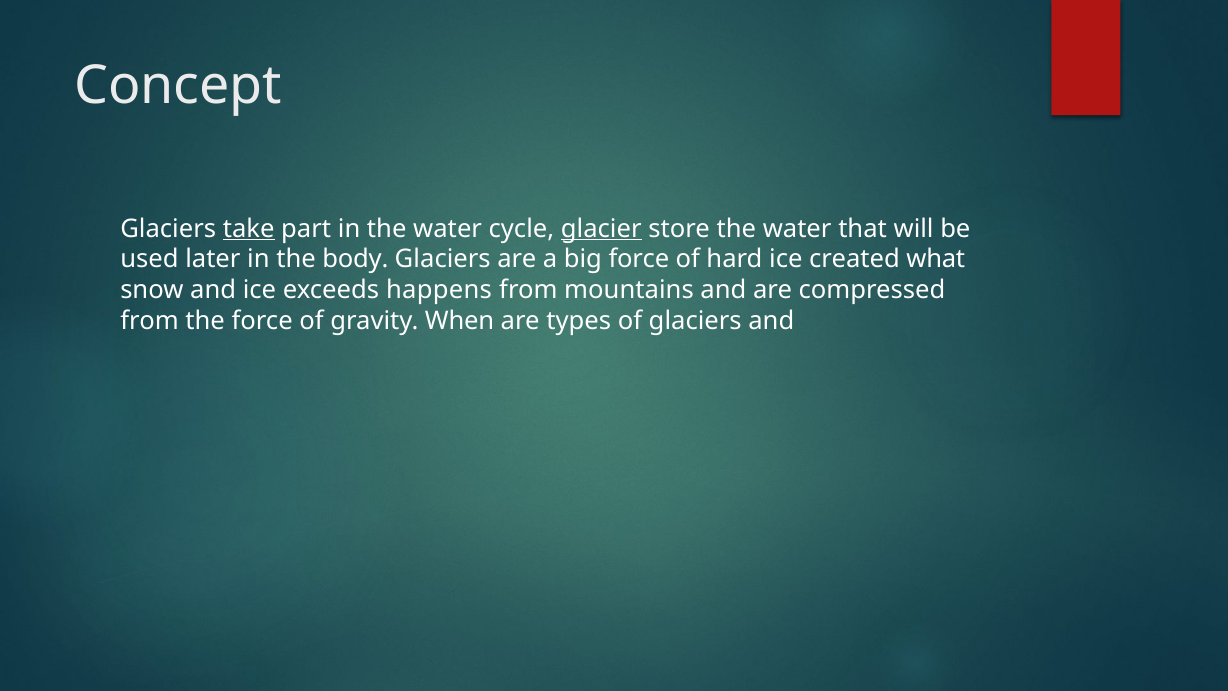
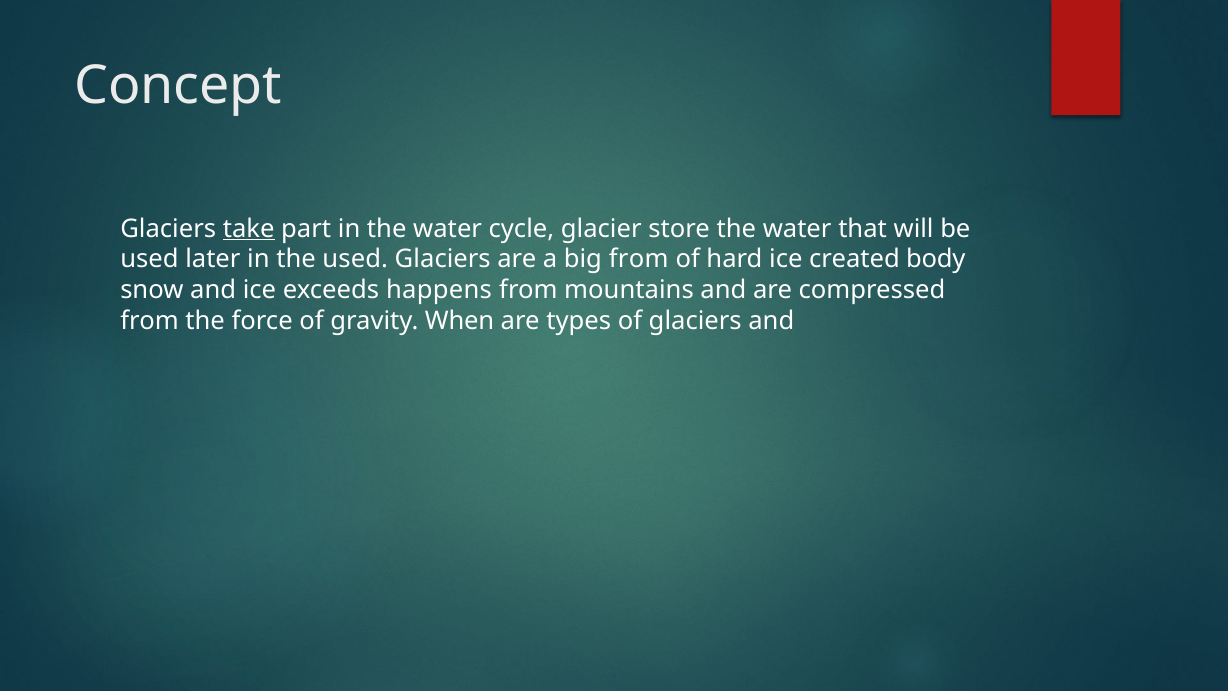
glacier underline: present -> none (601, 229)
the body: body -> used (355, 259)
big force: force -> from (639, 259)
what: what -> body (936, 259)
